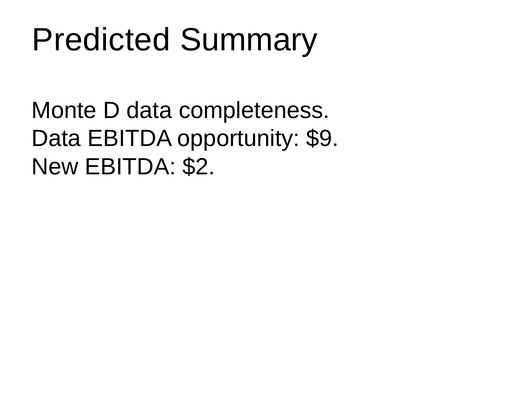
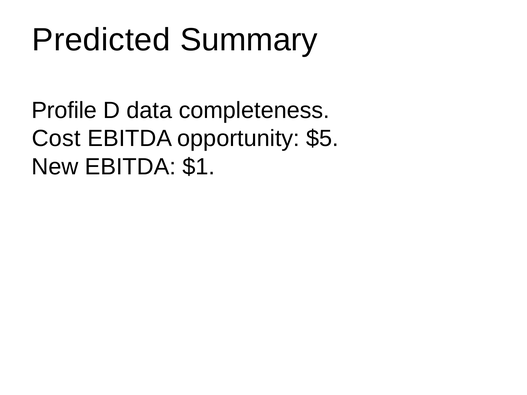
Monte: Monte -> Profile (64, 111)
Data: Data -> Cost (56, 139)
$9: $9 -> $5 (322, 139)
$2: $2 -> $1 (199, 167)
